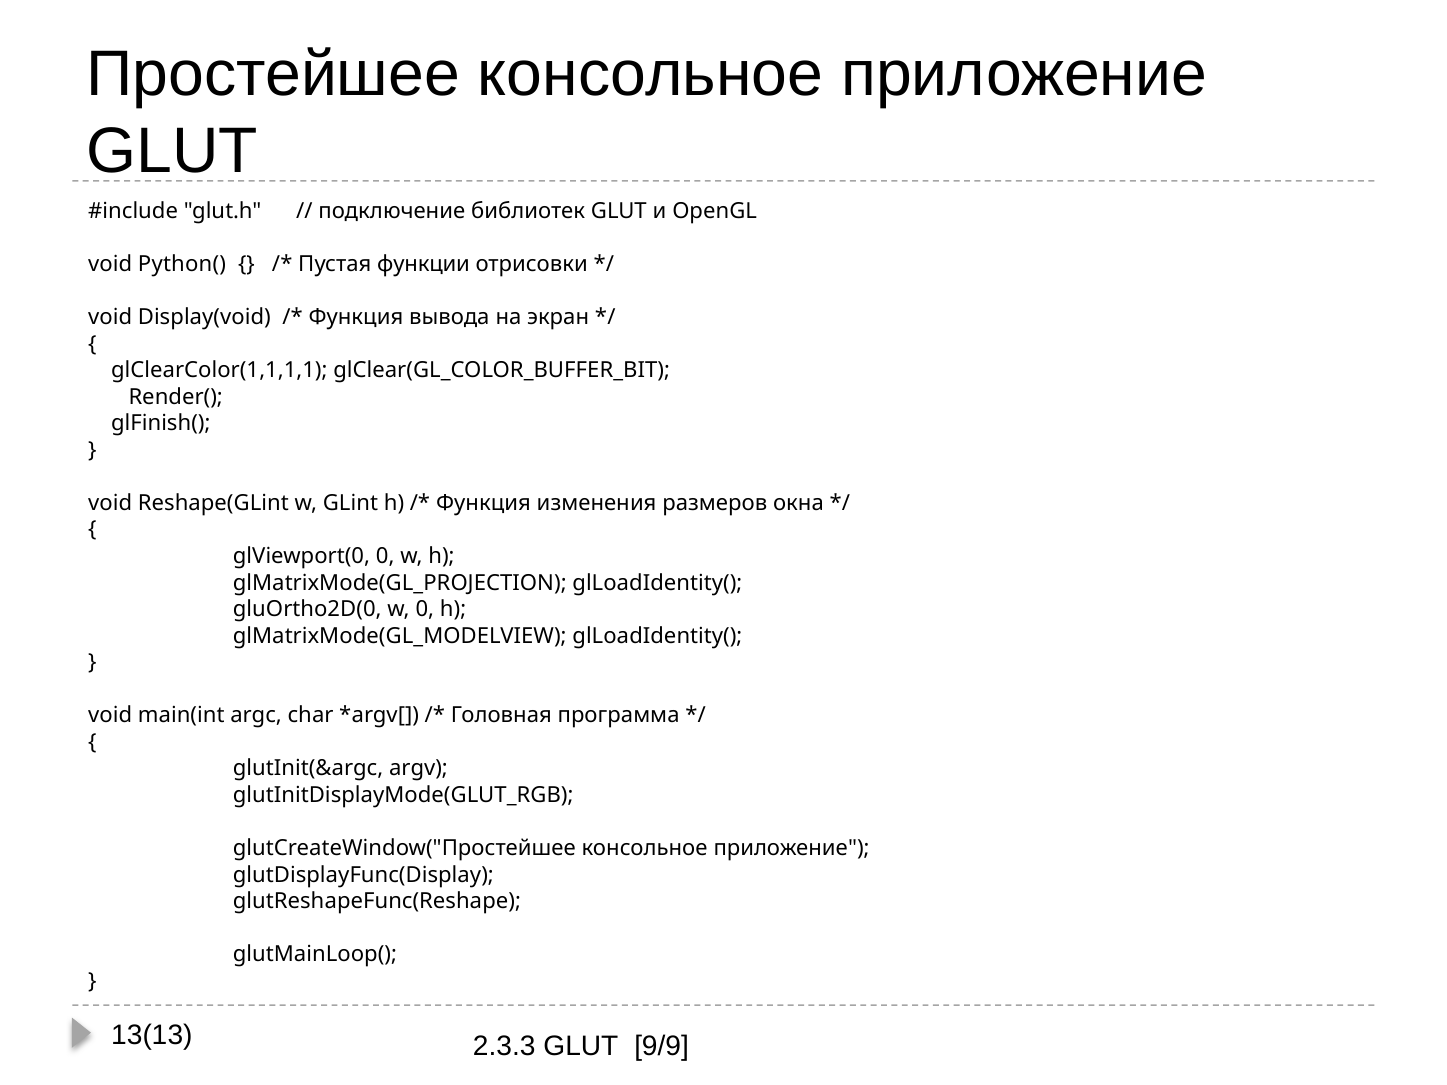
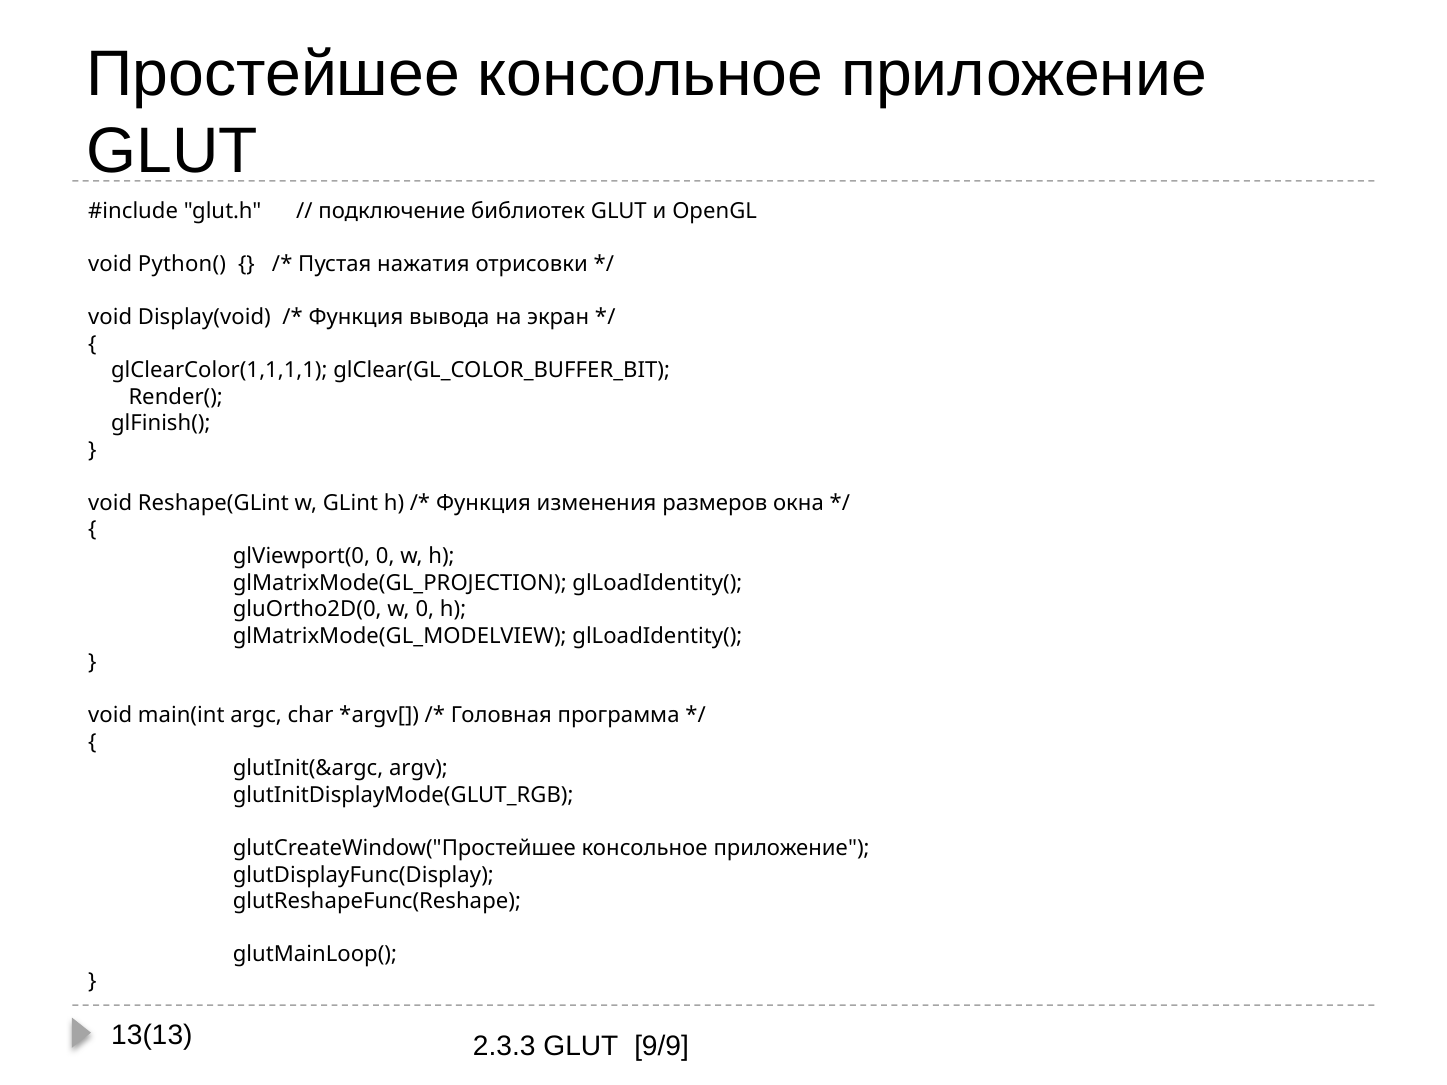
функции: функции -> нажатия (423, 264)
